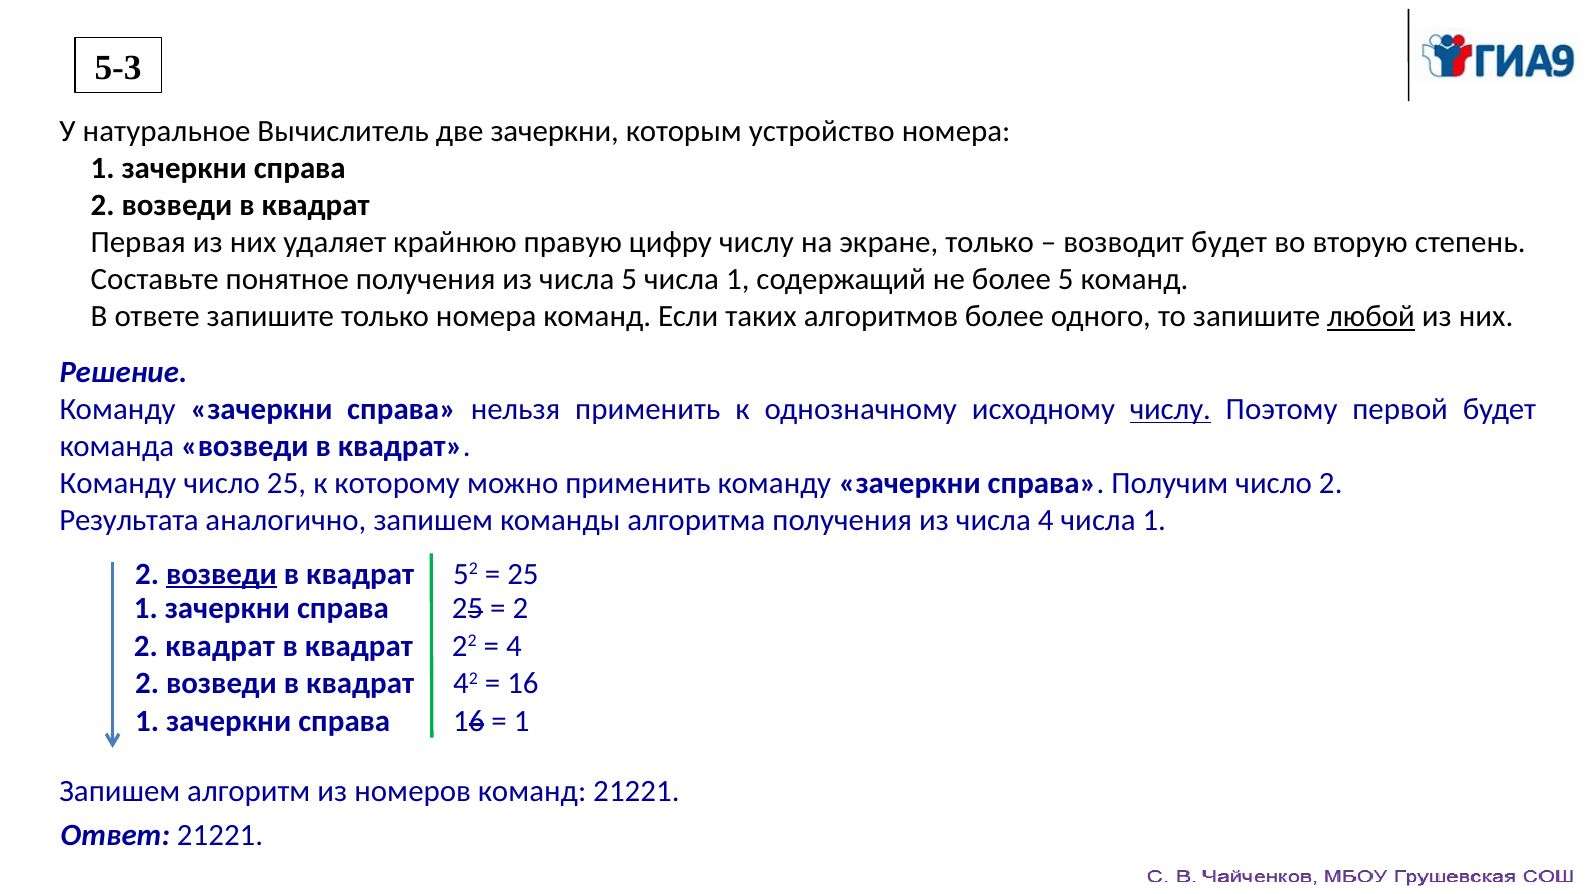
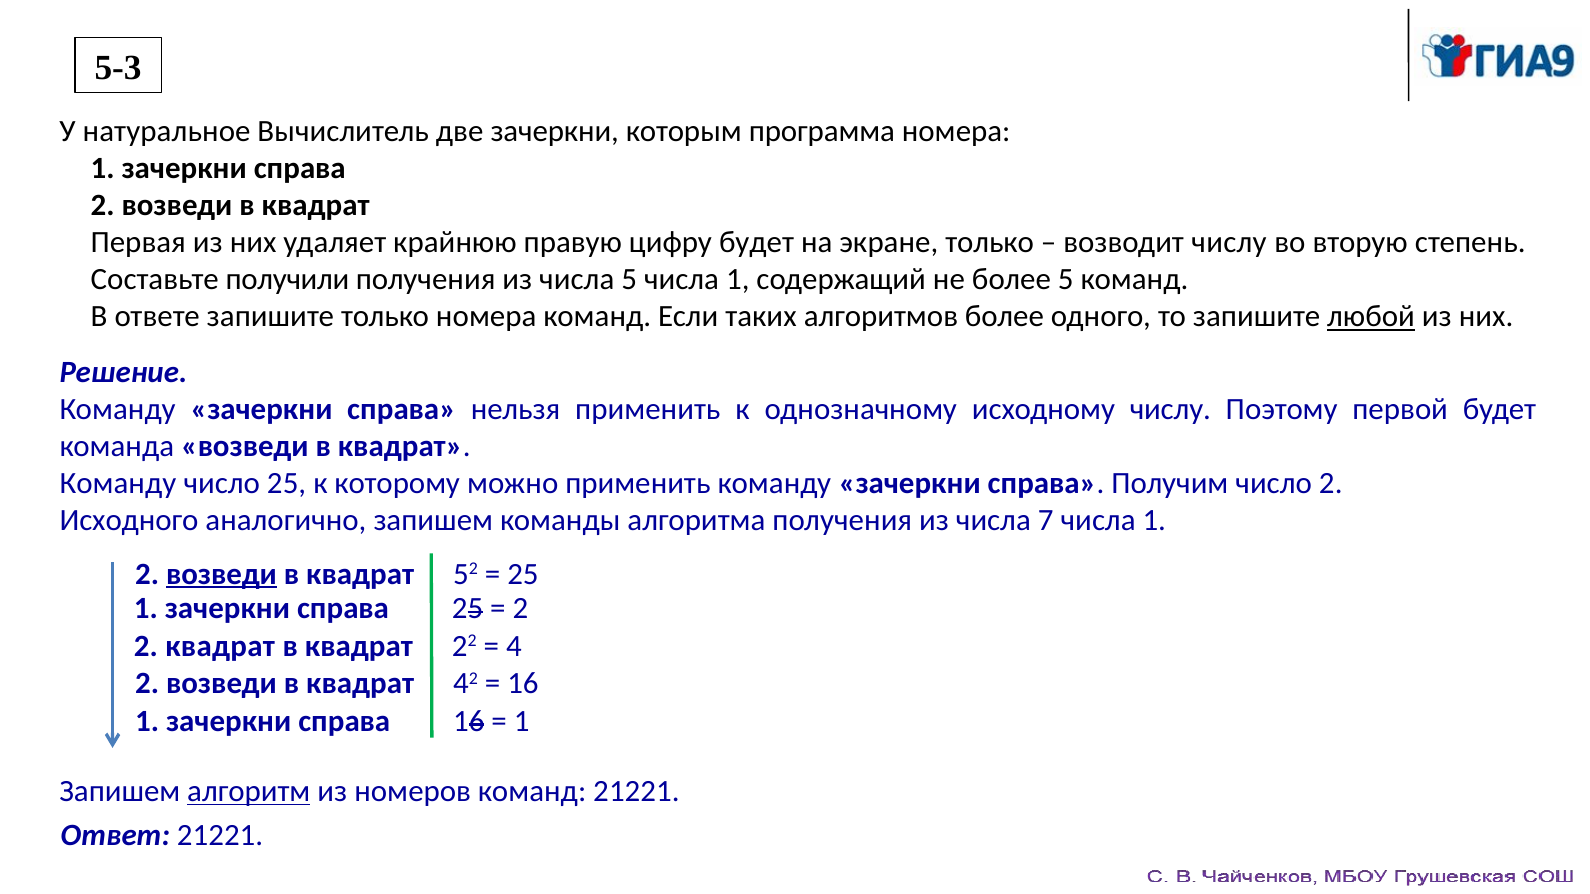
устройство: устройство -> программа (822, 131)
цифру числу: числу -> будет (757, 243)
возводит будет: будет -> числу (1229, 243)
понятное: понятное -> получили (287, 280)
числу underline: present -> none (1170, 409)
Результата: Результата -> Исходного (129, 521)
числа 4: 4 -> 7 (1046, 521)
алгоритм underline: none -> present (249, 792)
